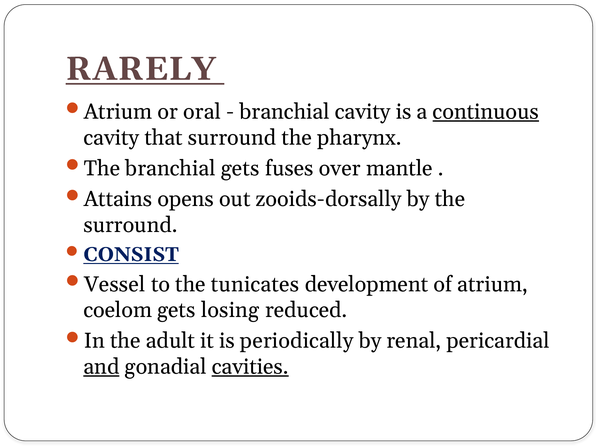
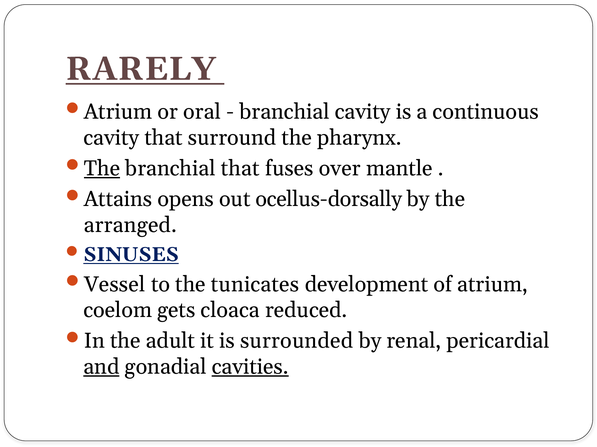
continuous underline: present -> none (486, 112)
The underline: none -> present (102, 169)
branchial gets: gets -> that (240, 169)
zooids-dorsally: zooids-dorsally -> ocellus-dorsally (329, 199)
surround: surround -> arranged (130, 225)
CONSIST: CONSIST -> SINUSES (131, 255)
losing: losing -> cloaca (230, 311)
periodically: periodically -> surrounded (297, 341)
